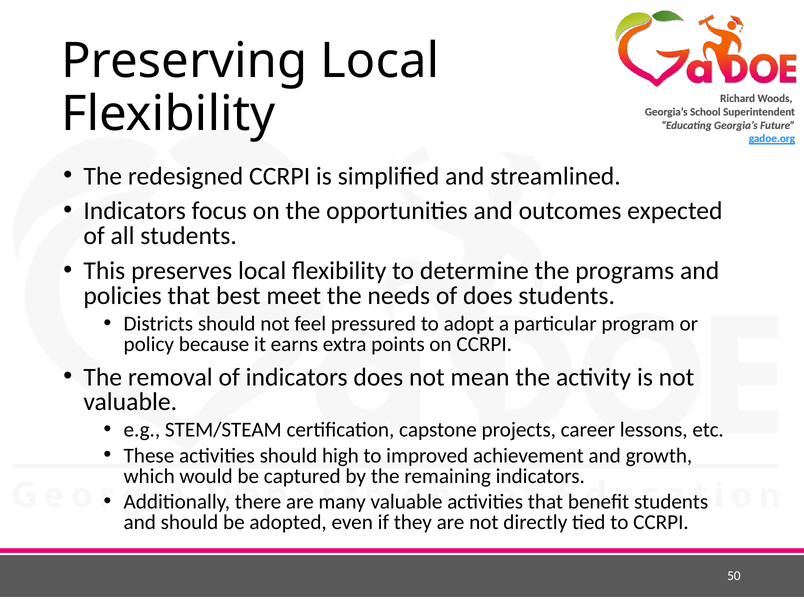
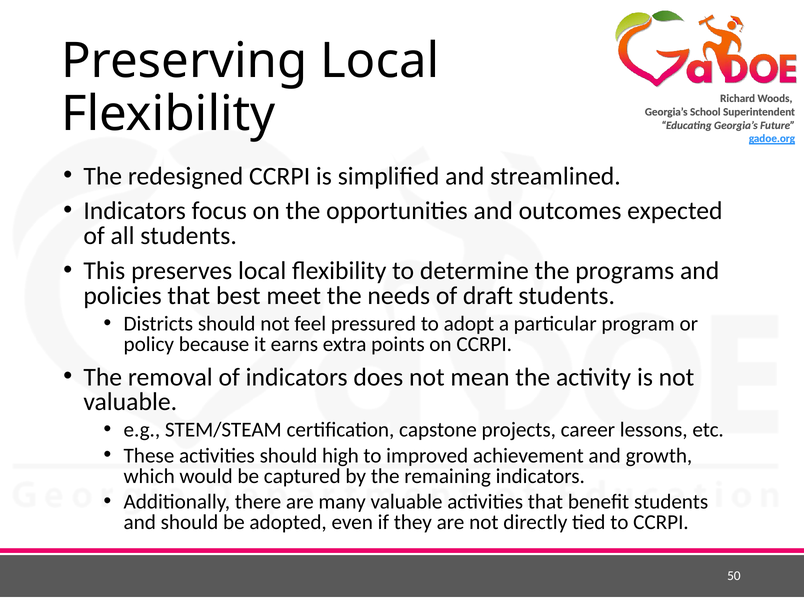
of does: does -> draft (488, 296)
